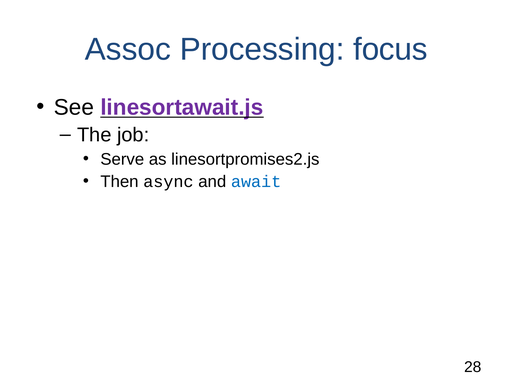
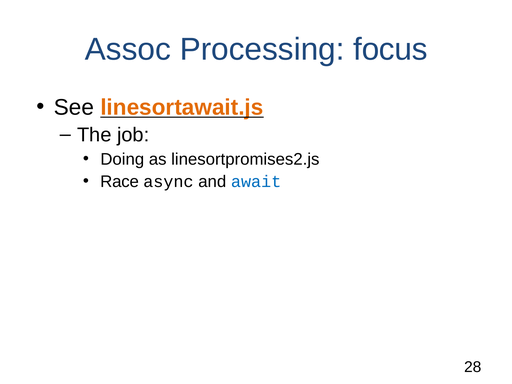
linesortawait.js colour: purple -> orange (182, 107)
Serve: Serve -> Doing (122, 159)
Then: Then -> Race (120, 182)
